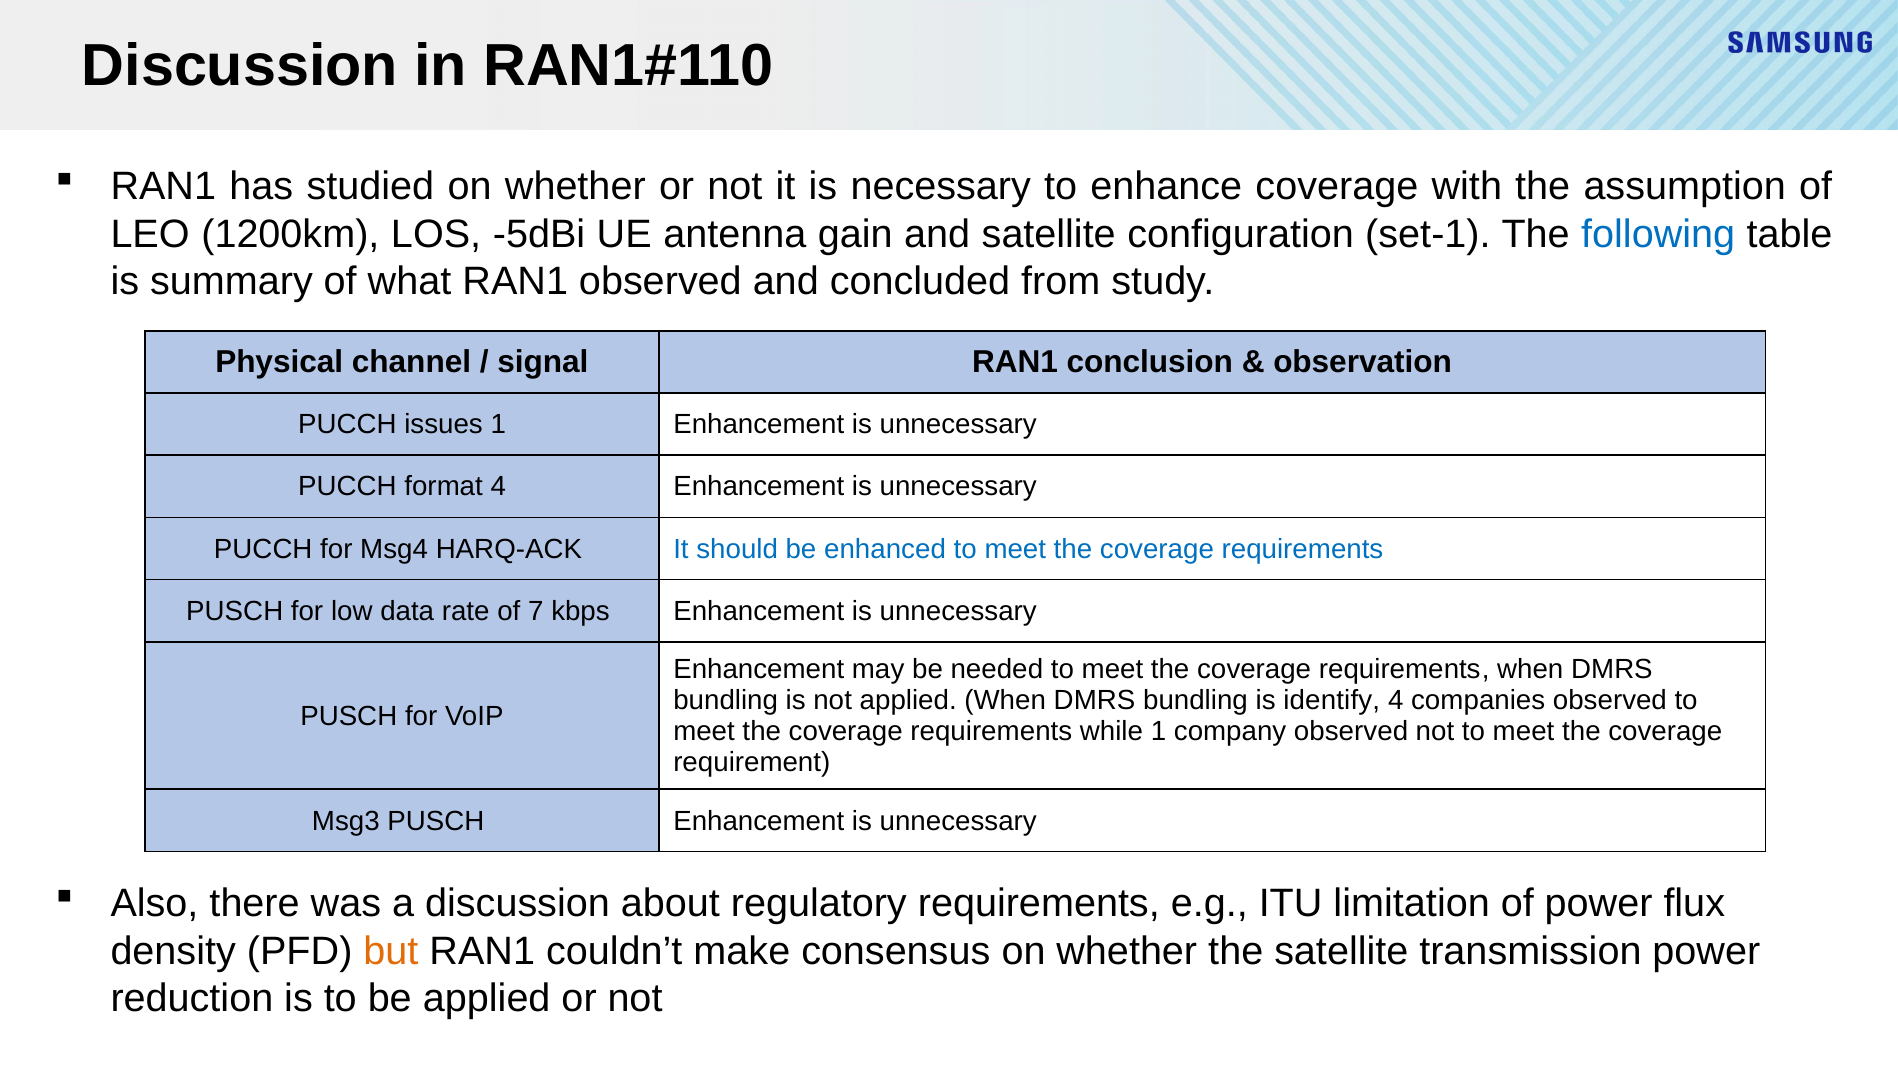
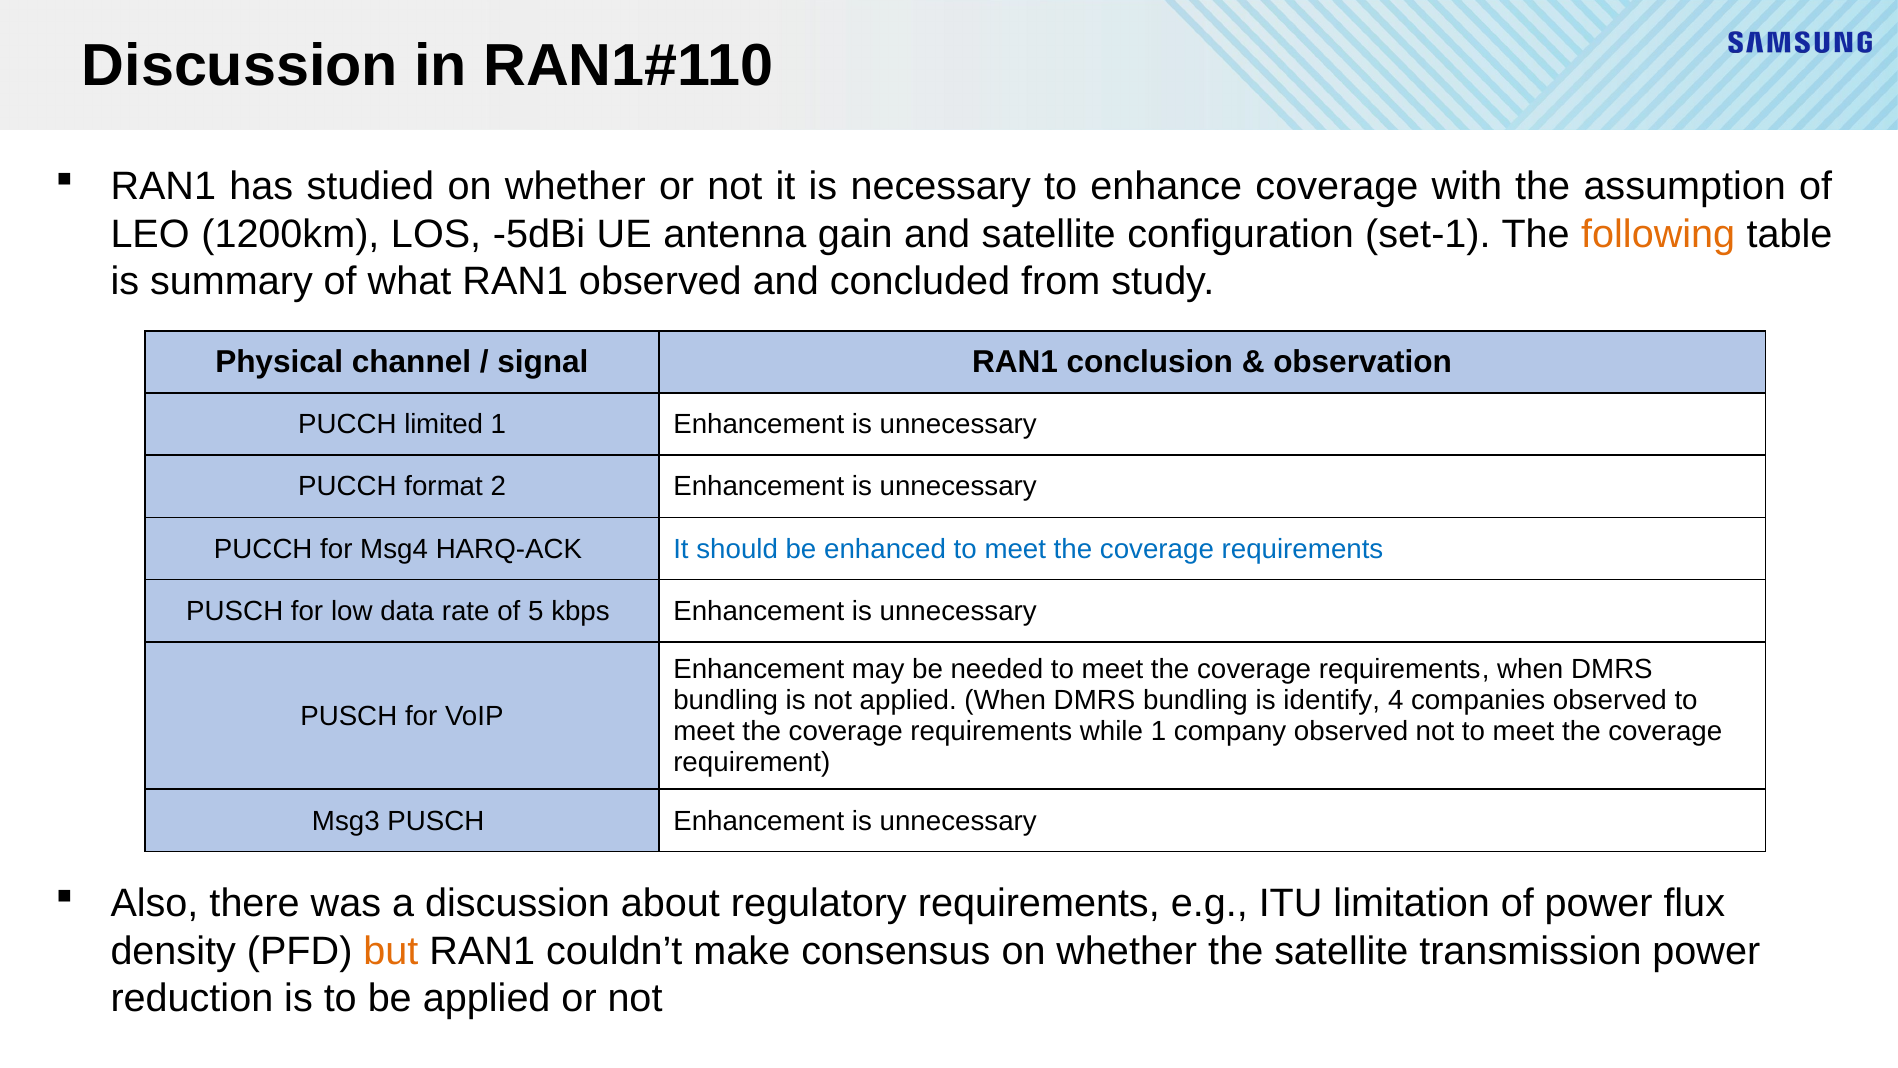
following colour: blue -> orange (1658, 234)
issues: issues -> limited (444, 424)
format 4: 4 -> 2 (498, 487)
7: 7 -> 5 (536, 611)
